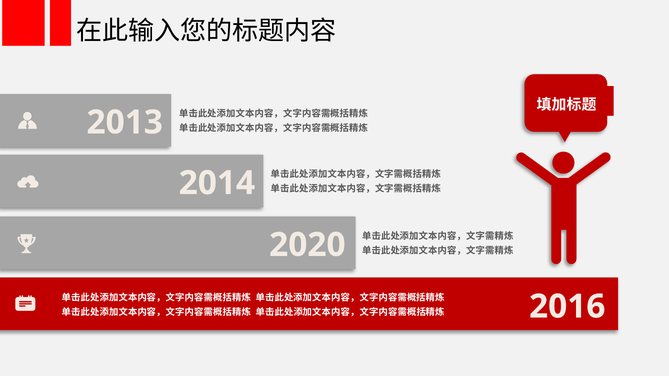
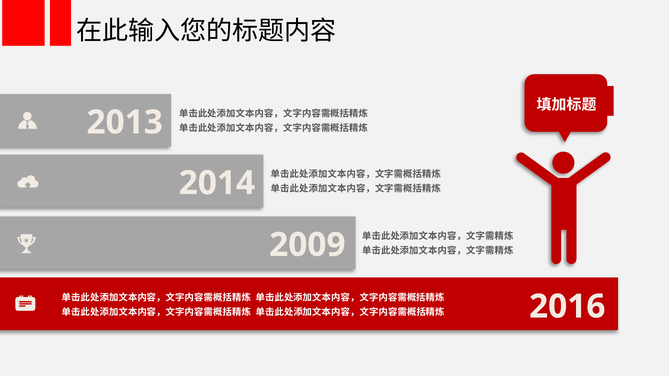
2020: 2020 -> 2009 (307, 245)
